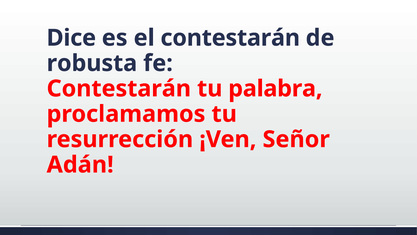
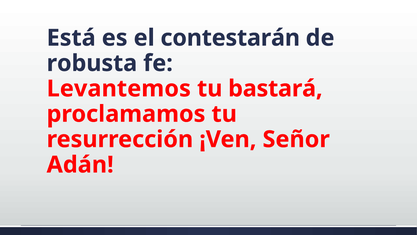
Dice: Dice -> Está (71, 38)
Contestarán: Contestarán -> Levantemos (119, 88)
palabra: palabra -> bastará (275, 88)
